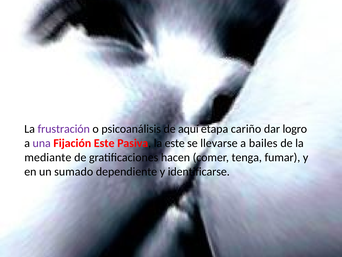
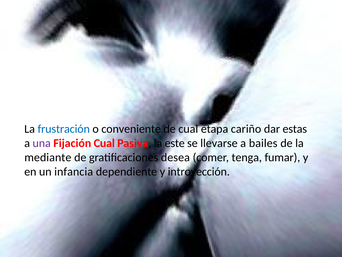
frustración colour: purple -> blue (64, 129)
psicoanálisis: psicoanálisis -> conveniente (131, 129)
de aquí: aquí -> cual (188, 129)
logro: logro -> estas (295, 129)
Fijación Este: Este -> Cual (104, 143)
hacen: hacen -> desea (175, 157)
sumado: sumado -> infancia (74, 171)
identificarse: identificarse -> introyección (199, 171)
